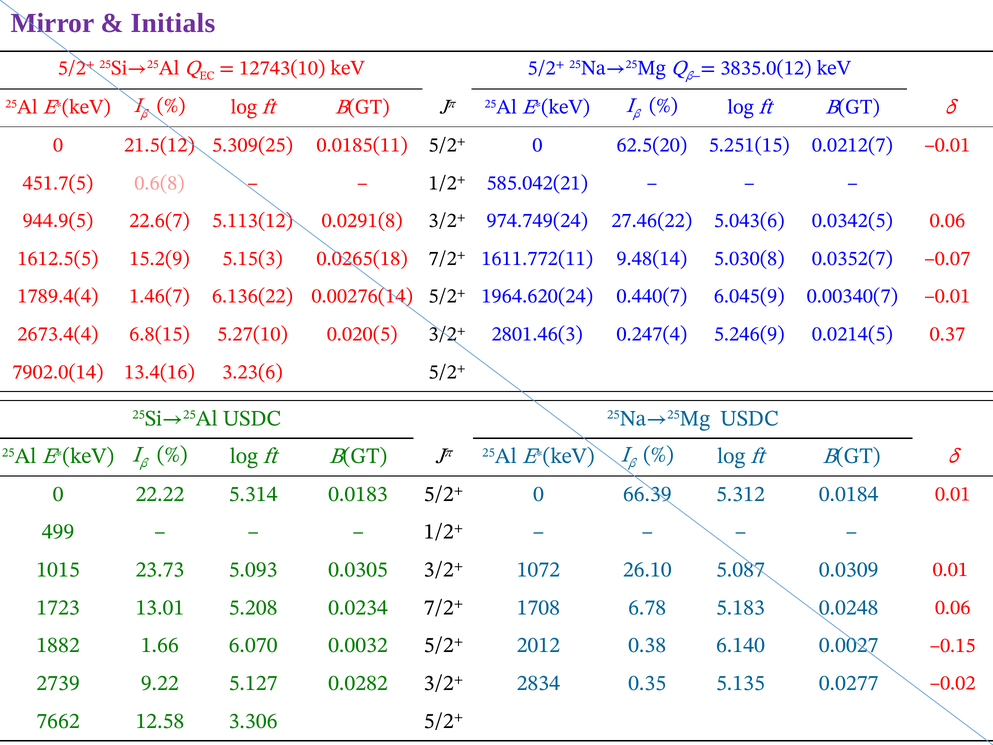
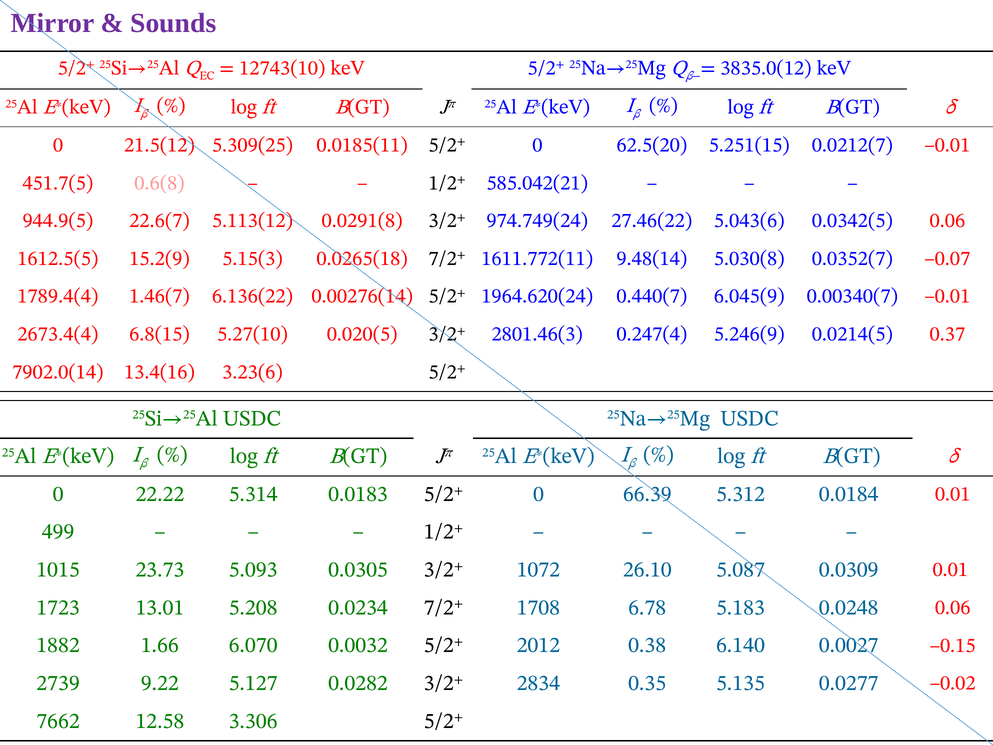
Initials: Initials -> Sounds (173, 23)
